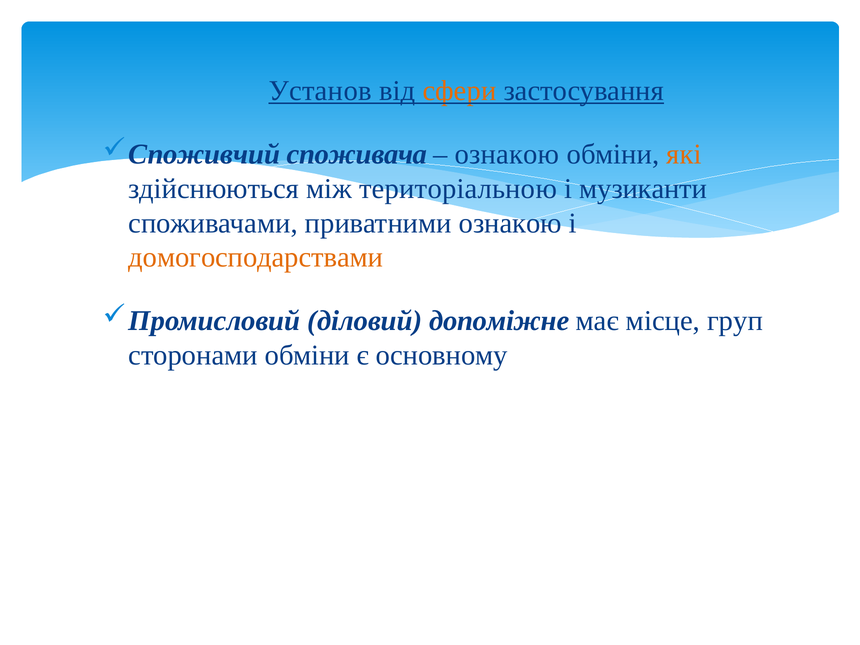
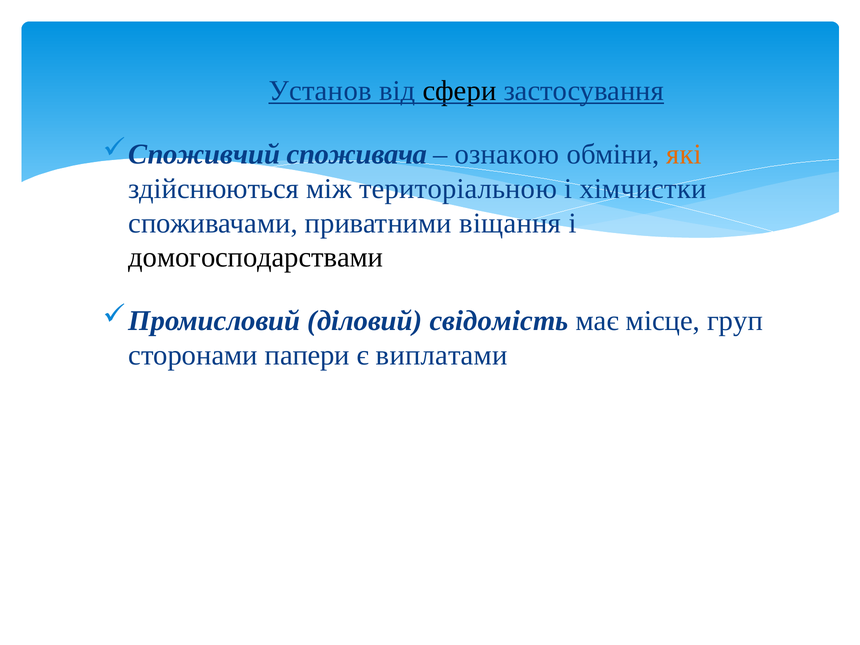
сфери colour: orange -> black (459, 91)
музиканти: музиканти -> хімчистки (643, 189)
приватними ознакою: ознакою -> віщання (510, 223)
домогосподарствами colour: orange -> black (256, 257)
допоміжне: допоміжне -> свідомість (499, 321)
сторонами обміни: обміни -> папери (307, 355)
основному: основному -> виплатами (442, 355)
